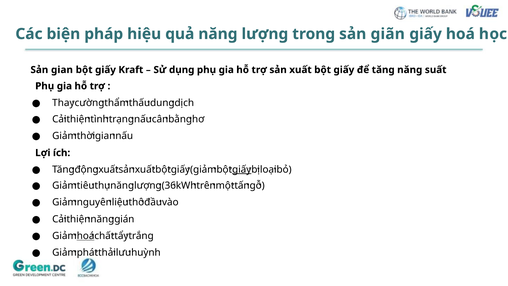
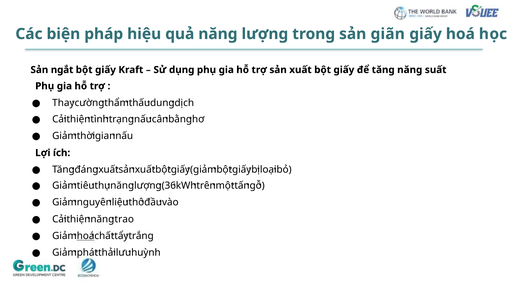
Sản gian: gian -> ngắt (62, 70)
động: động -> đáng (87, 169)
giấy underline: present -> none (242, 169)
gián: gián -> trao (124, 219)
